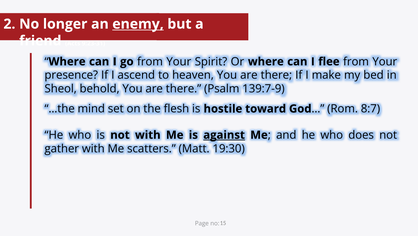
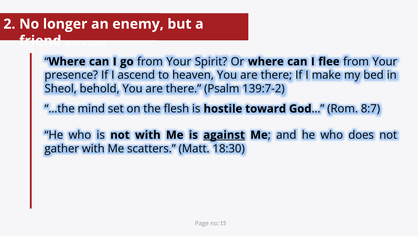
enemy underline: present -> none (138, 24)
139:7-9: 139:7-9 -> 139:7-2 (263, 89)
19:30: 19:30 -> 18:30 (229, 148)
